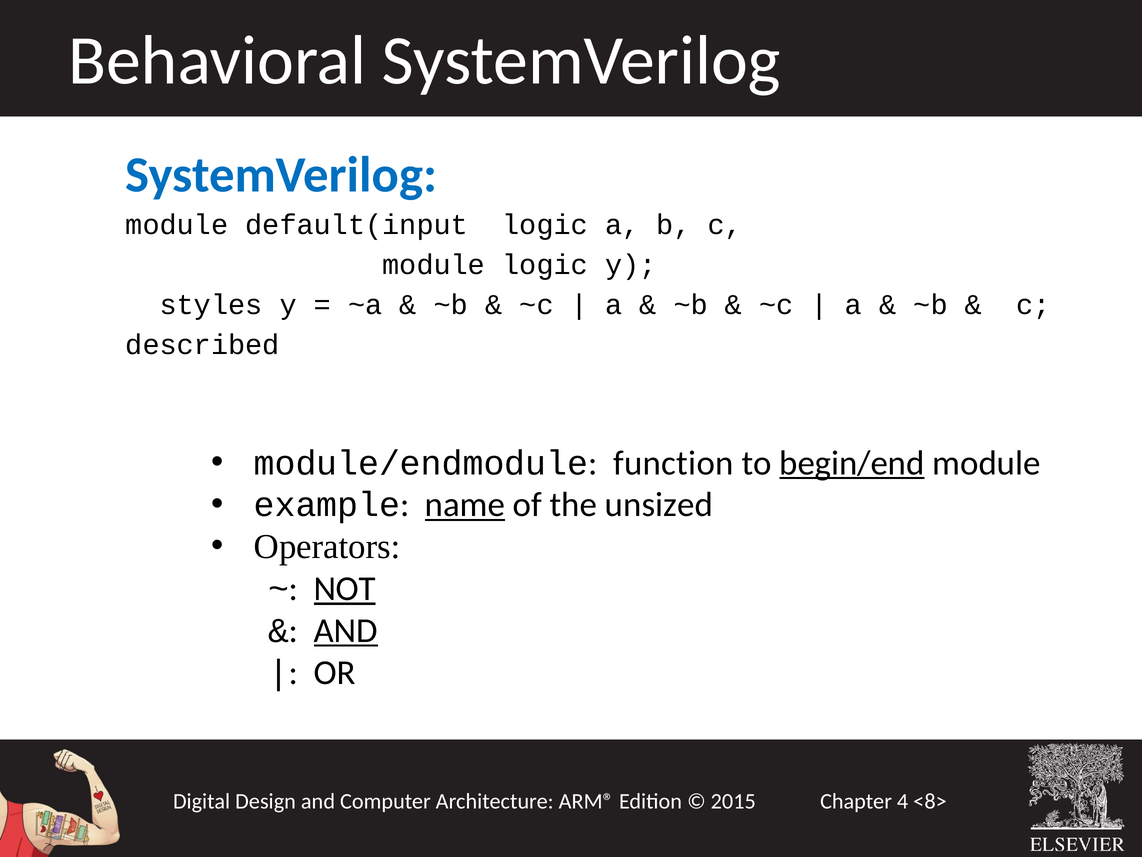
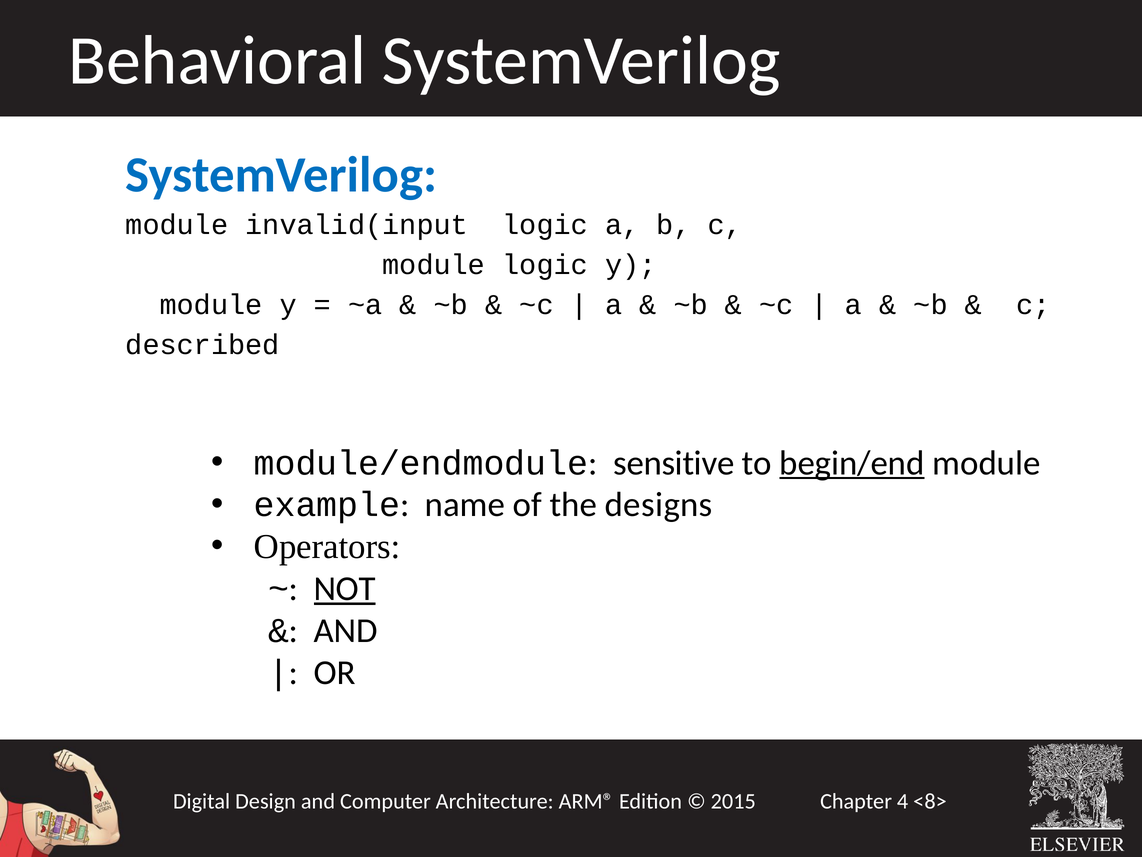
default(input: default(input -> invalid(input (357, 225)
styles: styles -> module (211, 305)
function: function -> sensitive (674, 463)
name underline: present -> none (465, 505)
unsized: unsized -> designs (659, 505)
AND underline: present -> none (346, 630)
